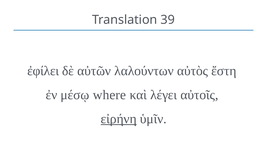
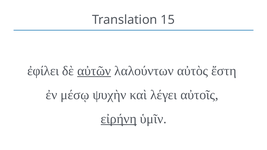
39: 39 -> 15 (168, 20)
αὐτῶν underline: none -> present (94, 71)
where: where -> ψυχὴν (110, 95)
